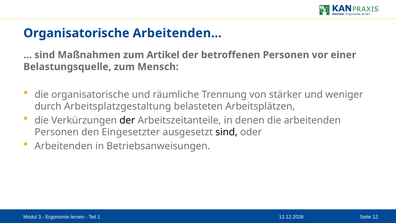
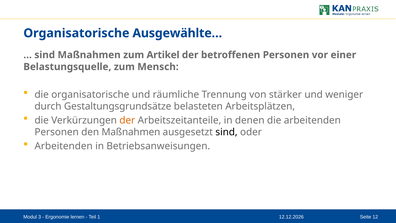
Arbeitenden…: Arbeitenden… -> Ausgewählte… (177, 33)
Arbeitsplatzgestaltung: Arbeitsplatzgestaltung -> Gestaltungsgrundsätze (118, 106)
der colour: black -> orange (127, 120)
den Eingesetzter: Eingesetzter -> Maßnahmen (131, 132)
